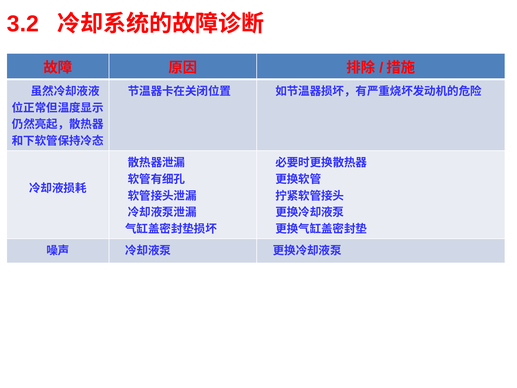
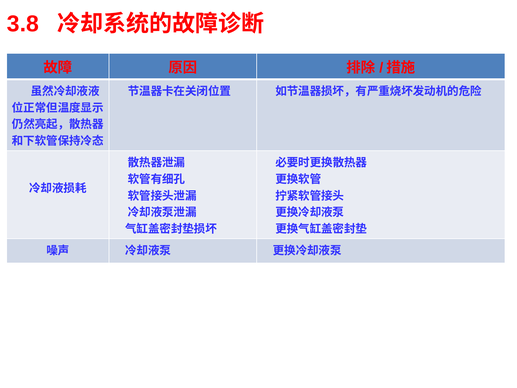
3.2: 3.2 -> 3.8 (23, 24)
